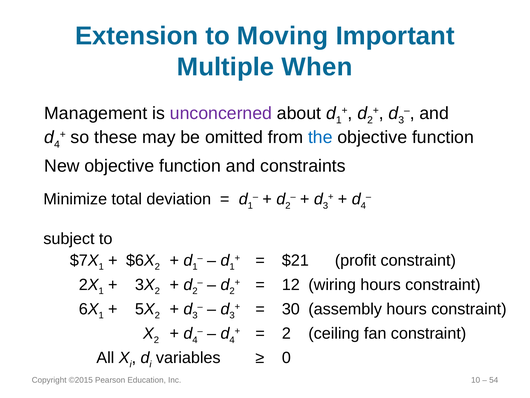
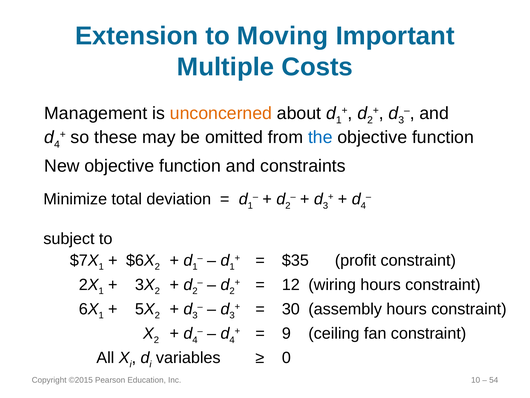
When: When -> Costs (317, 67)
unconcerned colour: purple -> orange (221, 113)
$21: $21 -> $35 (295, 260)
2: 2 -> 9 (286, 333)
